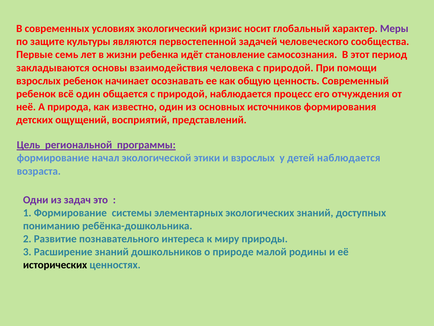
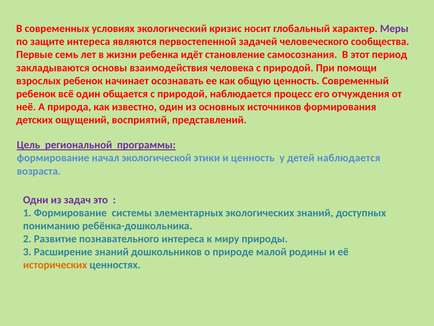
защите культуры: культуры -> интереса (89, 42)
и взрослых: взрослых -> ценность (253, 158)
исторических colour: black -> orange (55, 265)
